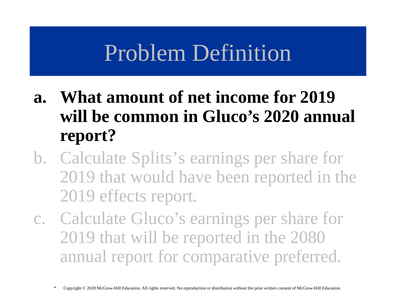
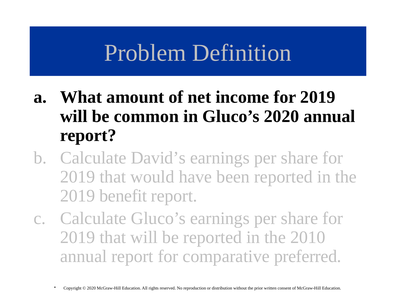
Splits’s: Splits’s -> David’s (158, 158)
effects: effects -> benefit (123, 196)
2080: 2080 -> 2010 (308, 237)
